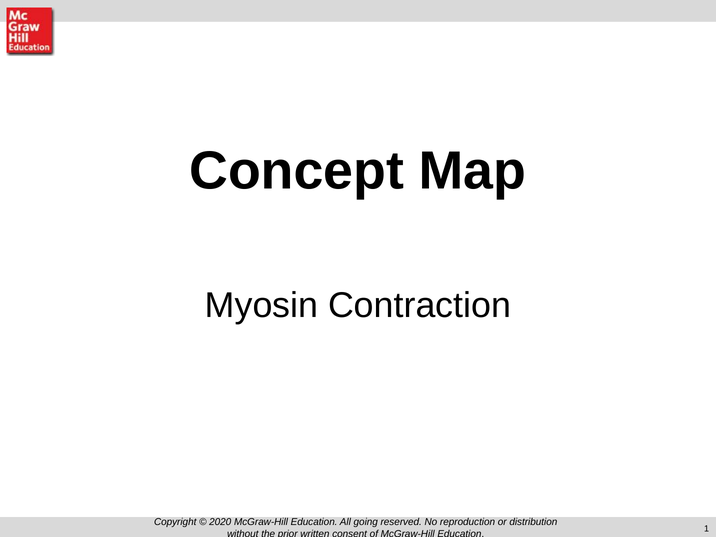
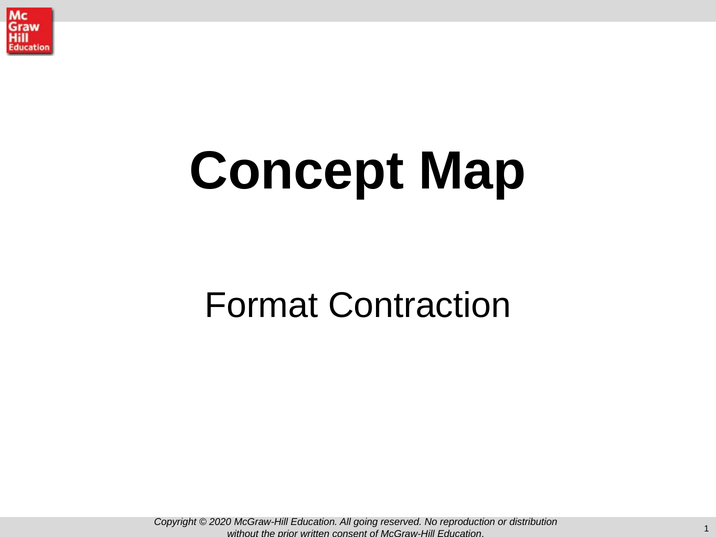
Myosin: Myosin -> Format (261, 306)
